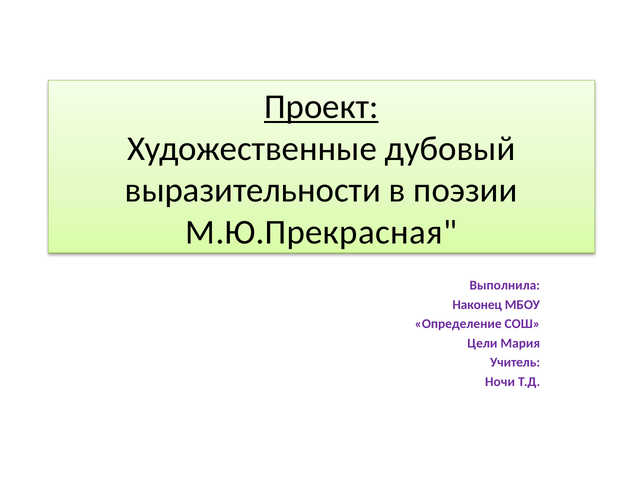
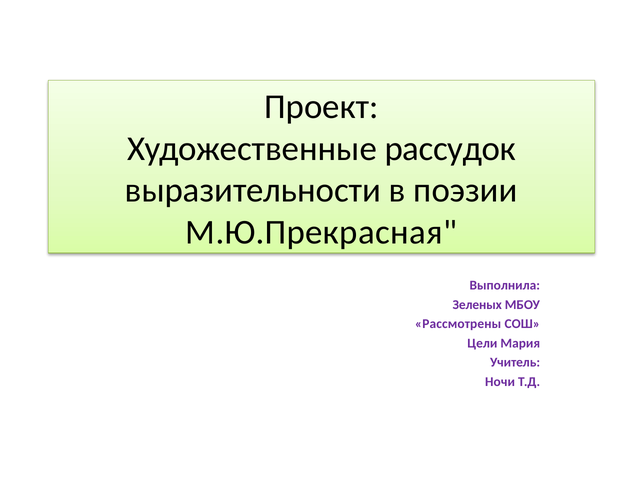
Проект underline: present -> none (321, 107)
дубовый: дубовый -> рассудок (450, 149)
Наконец: Наконец -> Зеленых (477, 305)
Определение: Определение -> Рассмотрены (458, 324)
